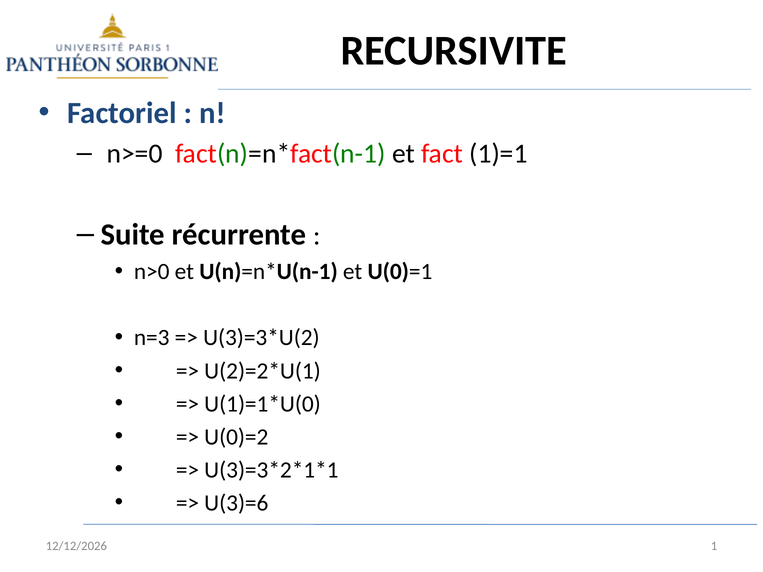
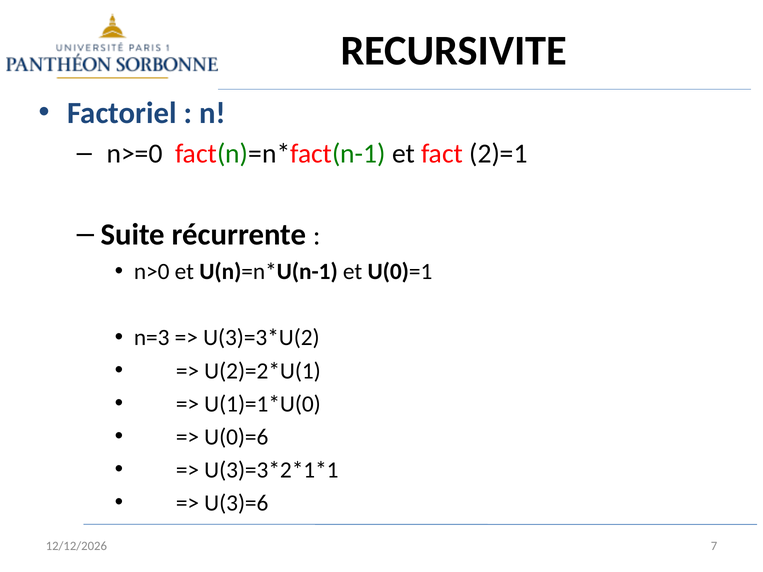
1)=1: 1)=1 -> 2)=1 (498, 154)
U(0)=2: U(0)=2 -> U(0)=6 (236, 437)
1: 1 -> 7 (714, 546)
